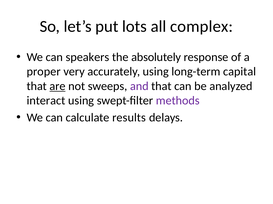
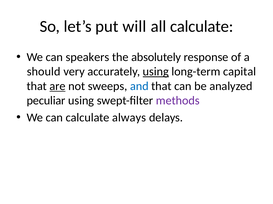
lots: lots -> will (134, 26)
all complex: complex -> calculate (202, 26)
proper: proper -> should (44, 72)
using underline: none -> present (156, 72)
and colour: purple -> blue (139, 86)
interact: interact -> peculiar (46, 101)
results: results -> always (129, 118)
